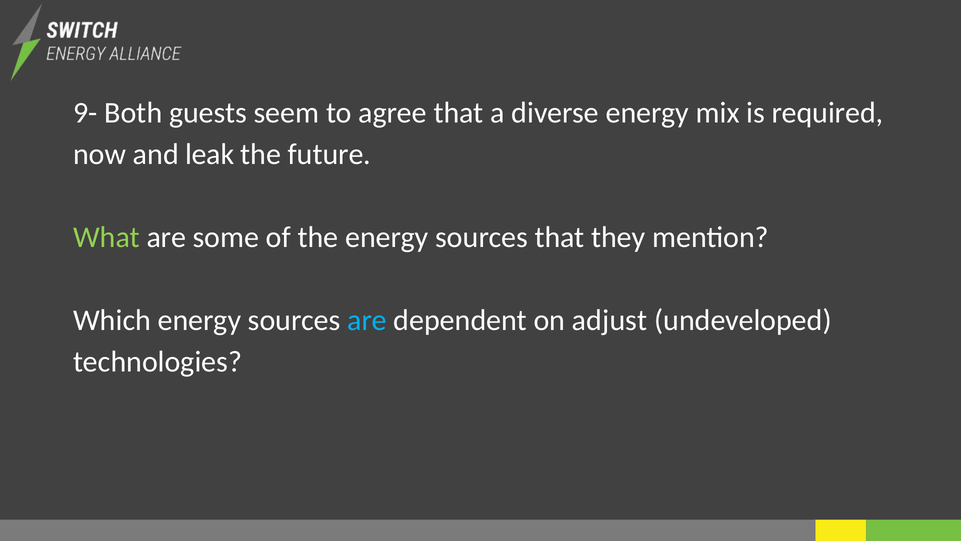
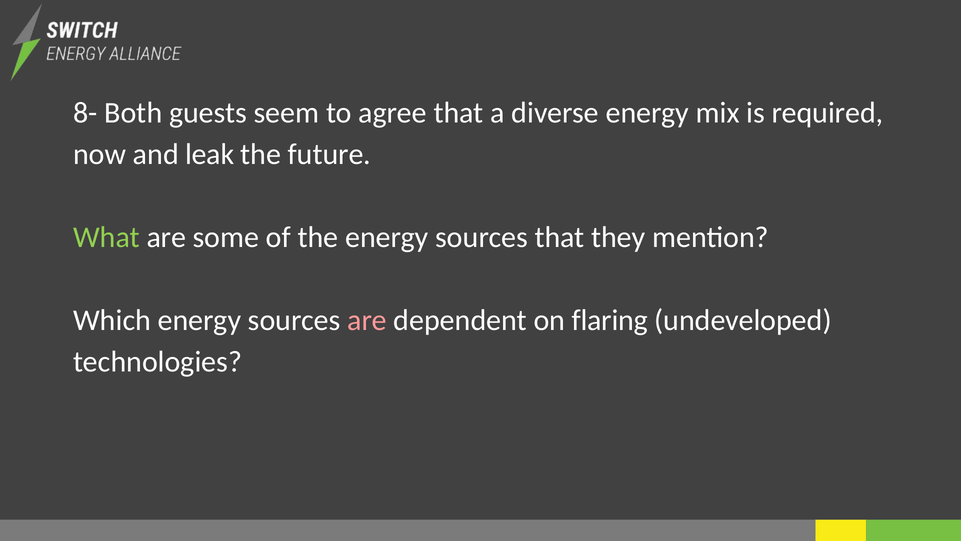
9-: 9- -> 8- (85, 113)
are colour: light blue -> pink (367, 320)
adjust: adjust -> flaring (610, 320)
